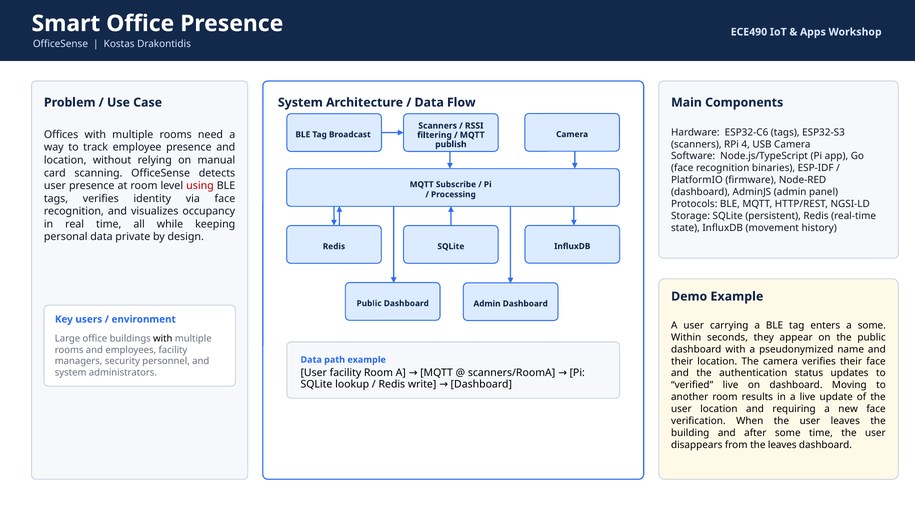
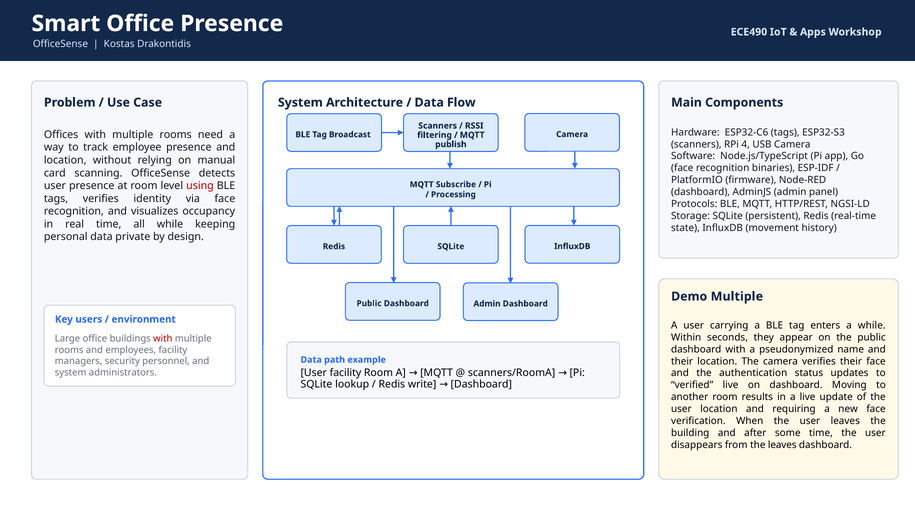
Demo Example: Example -> Multiple (737, 296)
a some: some -> while (872, 325)
with colour: black -> red (163, 338)
